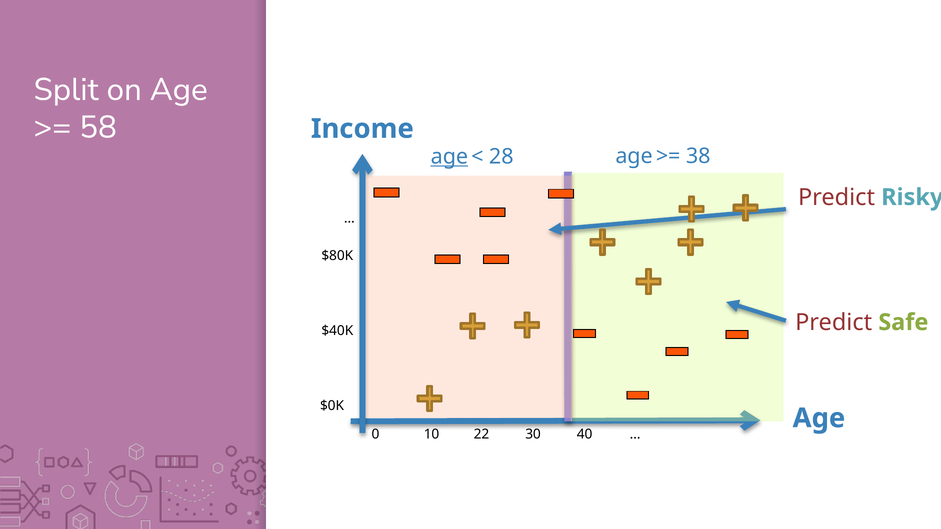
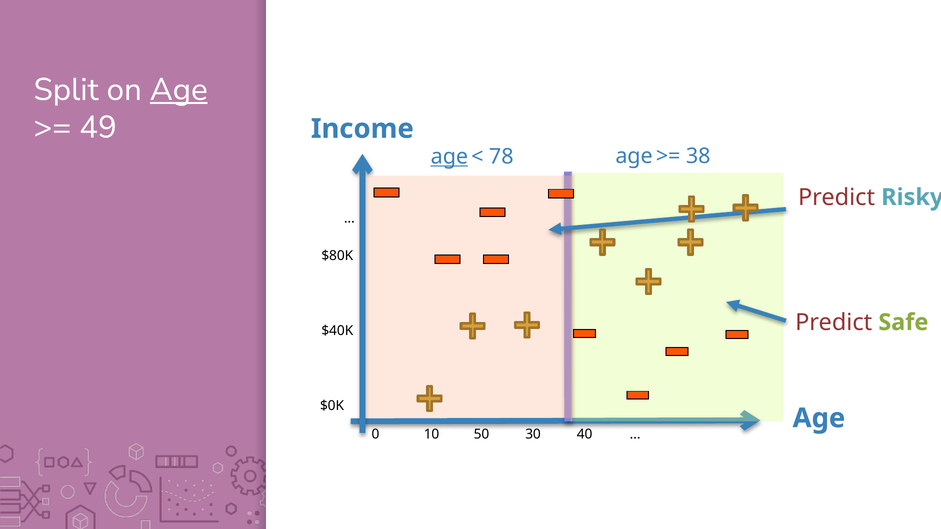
Age underline: none -> present (179, 90)
58: 58 -> 49 (98, 127)
28: 28 -> 78 (501, 157)
22: 22 -> 50 (481, 434)
